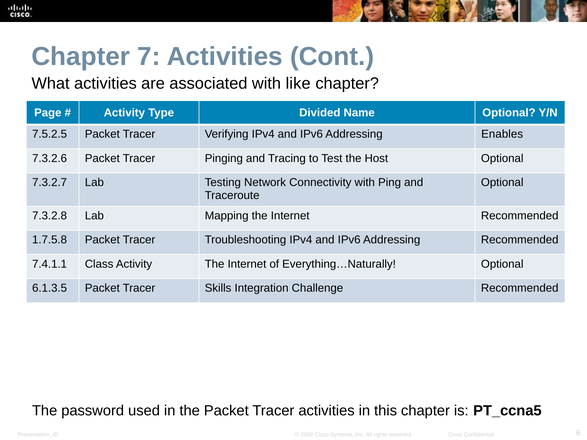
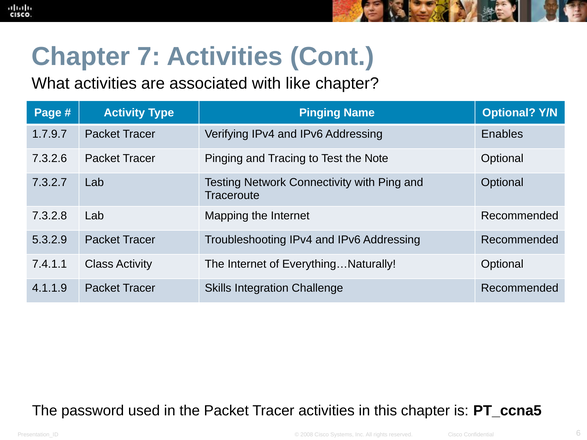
Type Divided: Divided -> Pinging (320, 113)
7.5.2.5: 7.5.2.5 -> 1.7.9.7 (50, 134)
Host: Host -> Note (376, 158)
1.7.5.8: 1.7.5.8 -> 5.3.2.9 (50, 240)
6.1.3.5: 6.1.3.5 -> 4.1.1.9 (50, 288)
